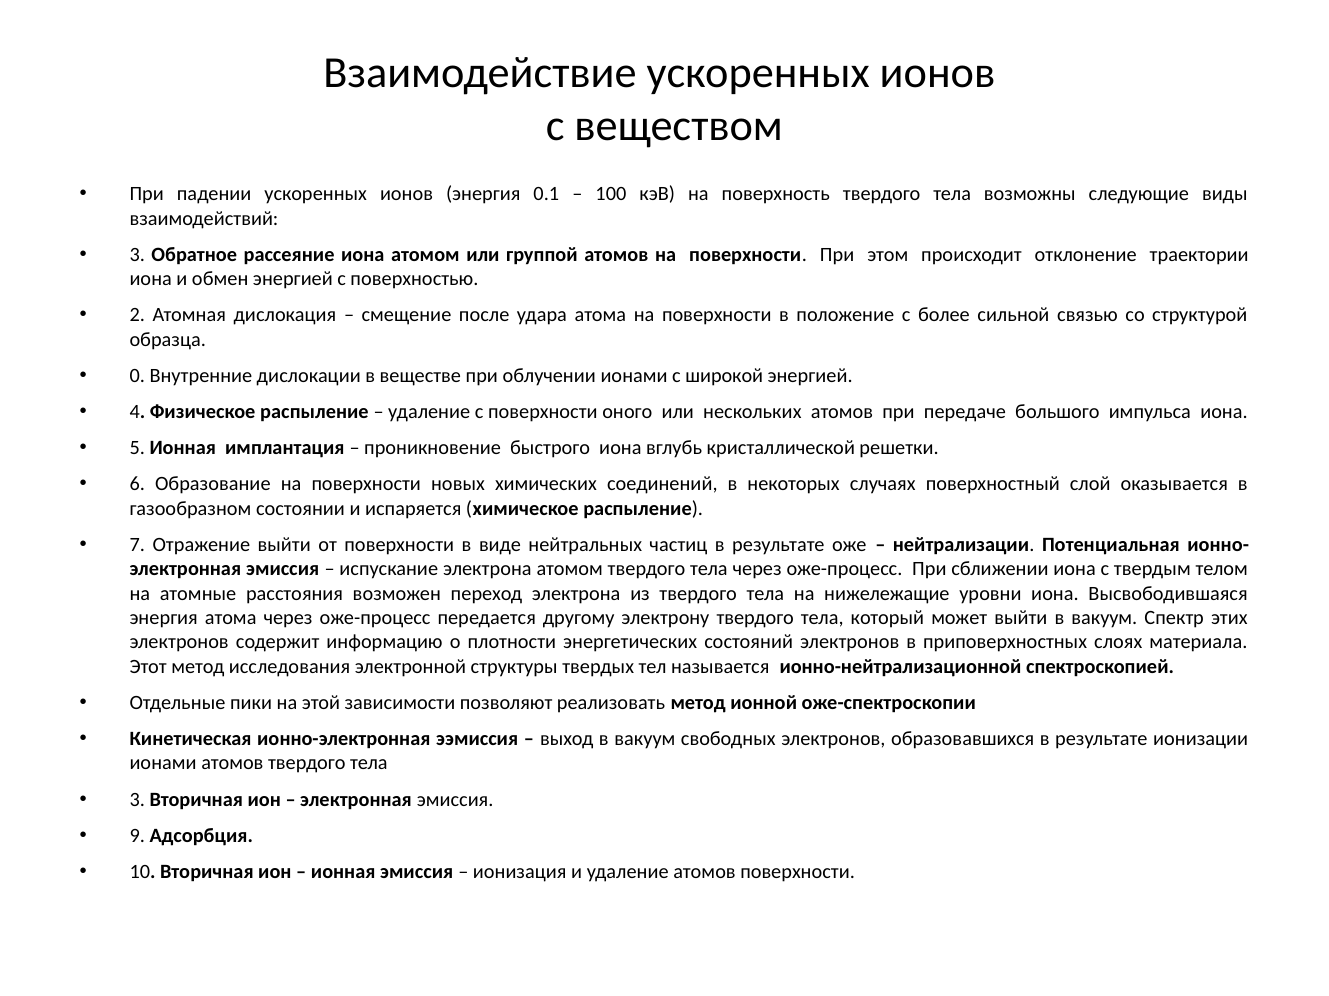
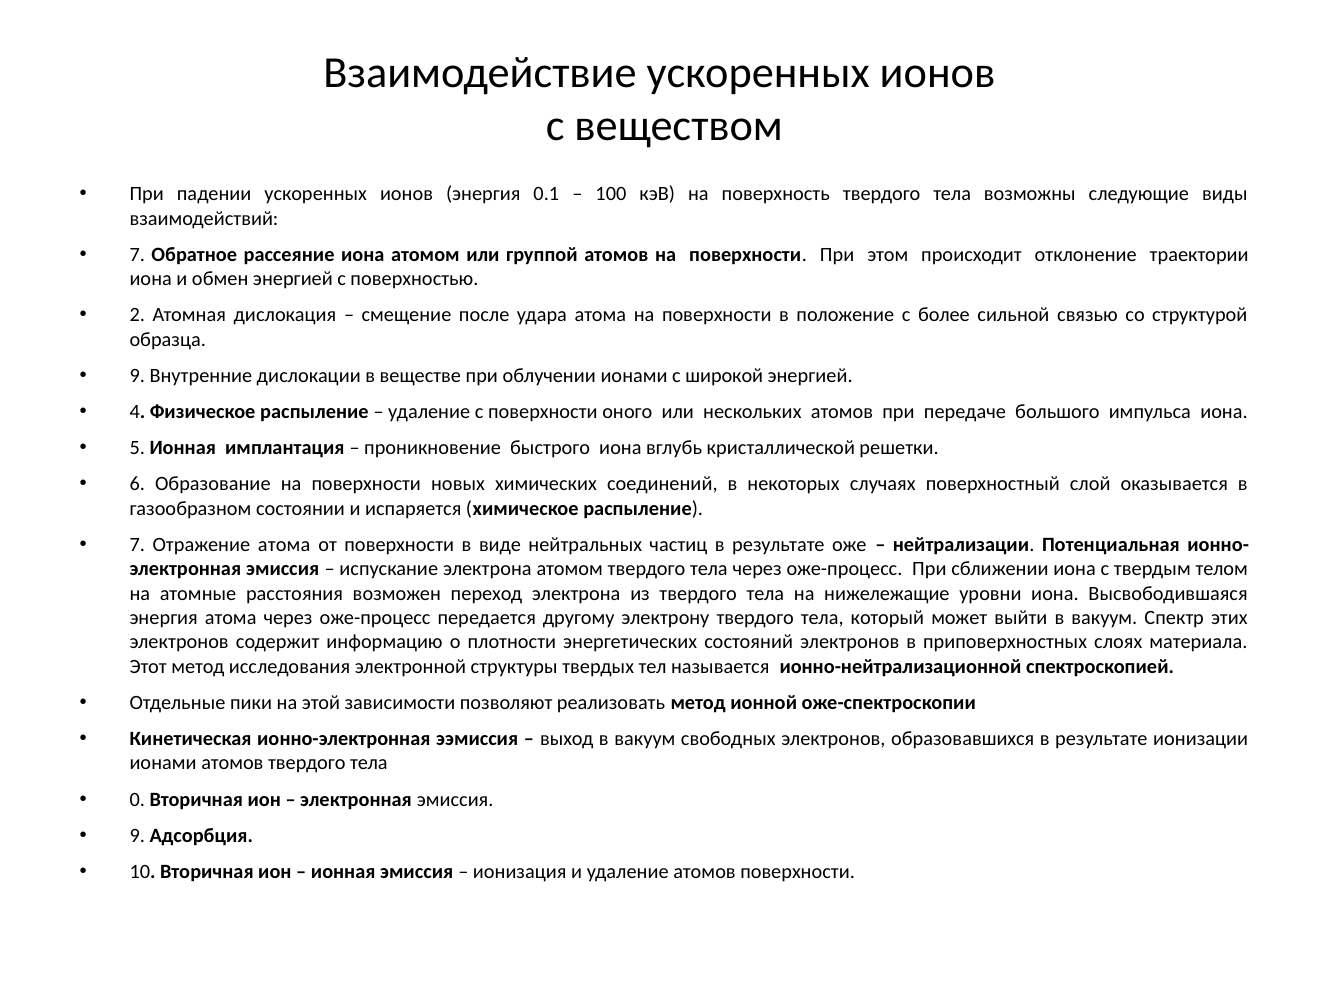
3: 3 -> 7 (137, 255)
0: 0 -> 9 (137, 376)
Отражение выйти: выйти -> атома (284, 545)
3: 3 -> 0 (137, 800)
